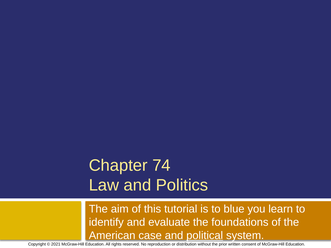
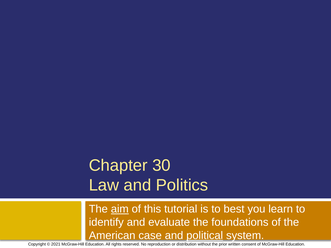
74: 74 -> 30 (161, 166)
aim underline: none -> present (120, 209)
blue: blue -> best (234, 209)
